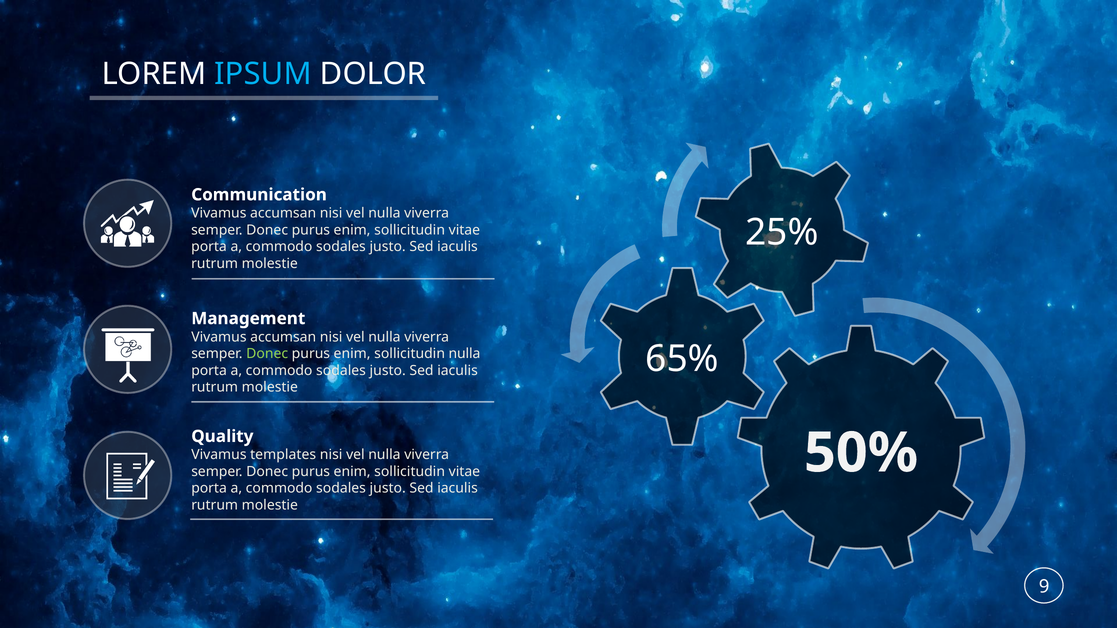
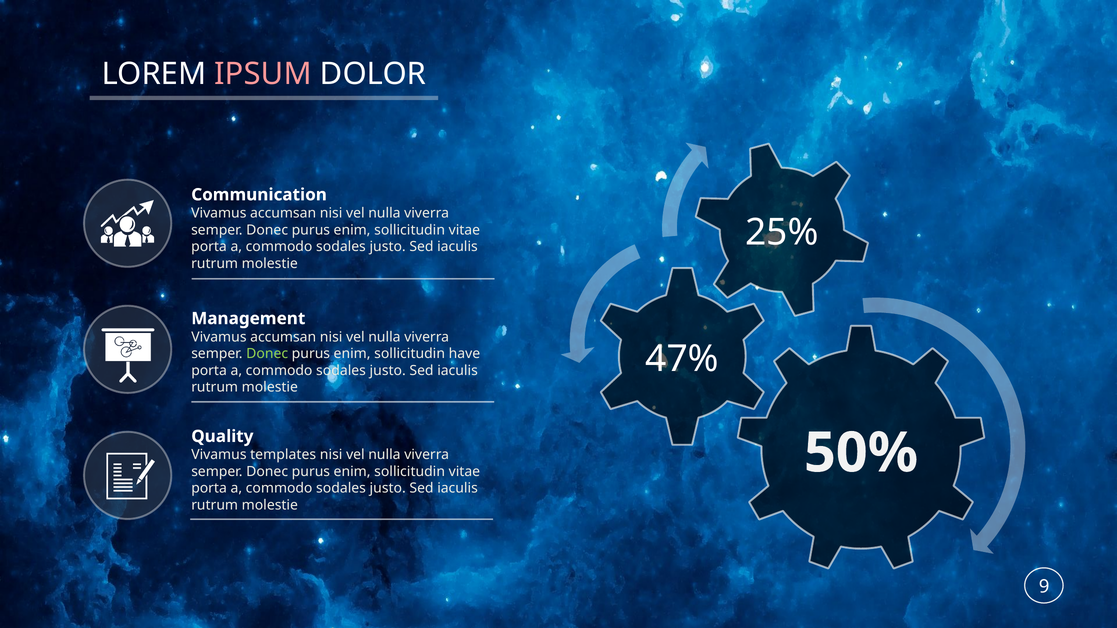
IPSUM colour: light blue -> pink (263, 74)
65%: 65% -> 47% (682, 359)
sollicitudin nulla: nulla -> have (464, 354)
